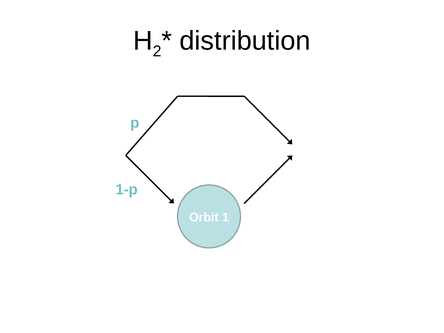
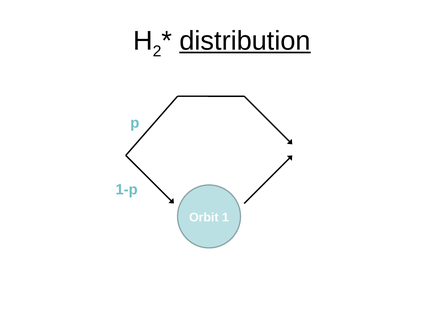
distribution underline: none -> present (245, 41)
